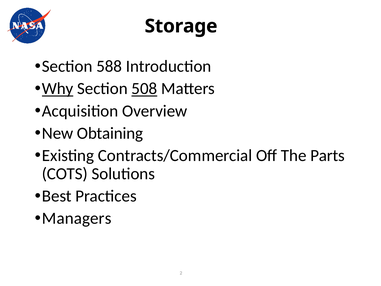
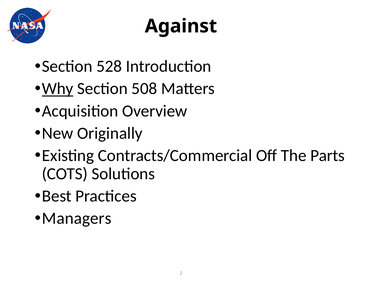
Storage: Storage -> Against (181, 26)
588: 588 -> 528 (109, 66)
508 underline: present -> none (144, 89)
Obtaining: Obtaining -> Originally (110, 133)
